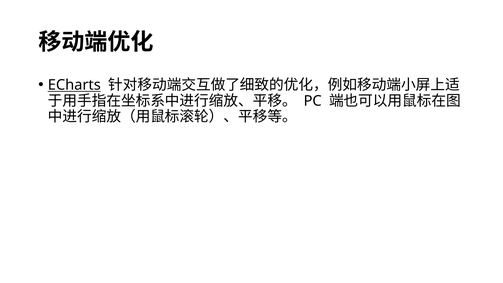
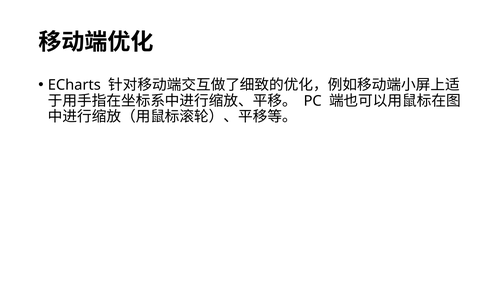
ECharts underline: present -> none (74, 85)
